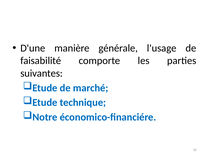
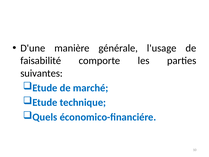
Notre: Notre -> Quels (45, 117)
